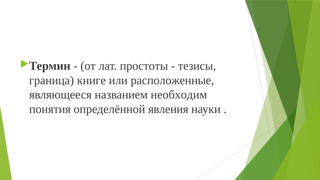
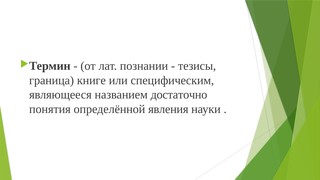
простоты: простоты -> познании (144, 66)
расположенные: расположенные -> специфическим (172, 80)
необходим: необходим -> достаточно (179, 95)
